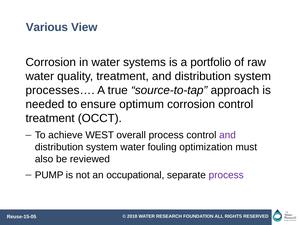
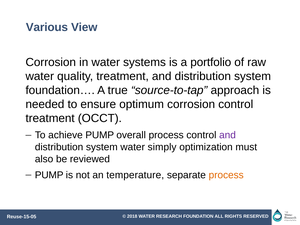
processes…: processes… -> foundation… (60, 90)
achieve WEST: WEST -> PUMP (100, 135)
fouling: fouling -> simply (162, 147)
occupational: occupational -> temperature (135, 175)
process colour: purple -> orange (226, 175)
